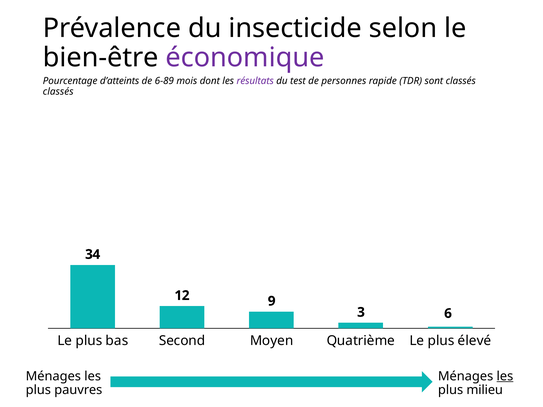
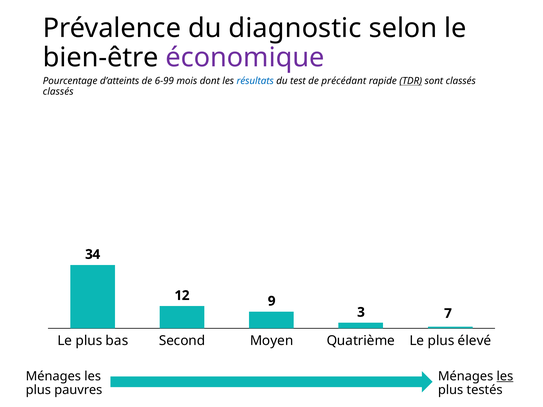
insecticide: insecticide -> diagnostic (295, 28)
6-89: 6-89 -> 6-99 (164, 81)
résultats colour: purple -> blue (255, 81)
personnes: personnes -> précédant (344, 81)
TDR underline: none -> present (411, 81)
6: 6 -> 7 (448, 314)
milieu: milieu -> testés (485, 390)
